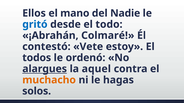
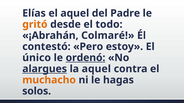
Ellos: Ellos -> Elías (34, 13)
el mano: mano -> aquel (75, 13)
Nadie: Nadie -> Padre (125, 13)
gritó colour: blue -> orange (35, 24)
Vete: Vete -> Pero (88, 47)
todos: todos -> único (37, 58)
ordenó underline: none -> present (86, 58)
